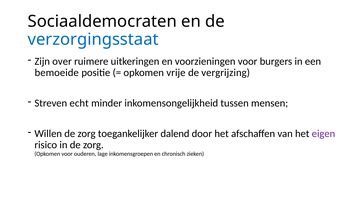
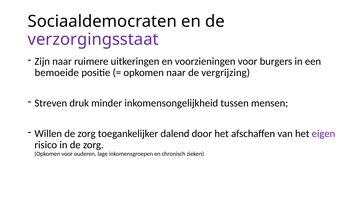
verzorgingsstaat colour: blue -> purple (93, 39)
Zijn over: over -> naar (62, 61)
opkomen vrije: vrije -> naar (176, 73)
echt: echt -> druk (79, 103)
